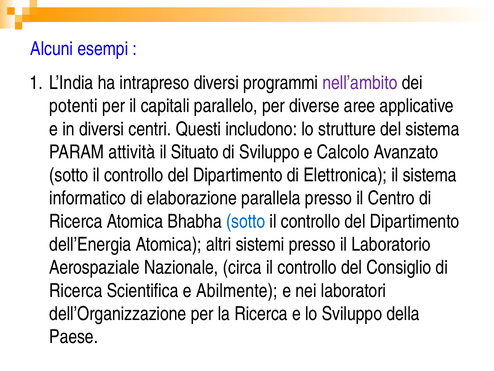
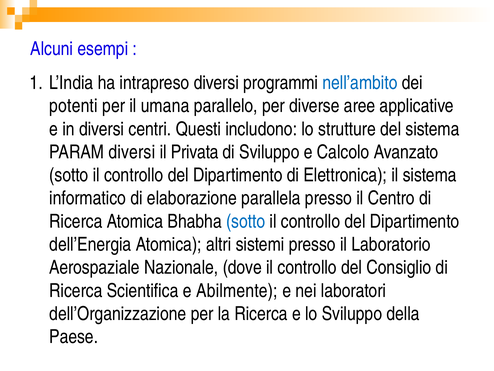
nell’ambito colour: purple -> blue (360, 83)
capitali: capitali -> umana (165, 106)
PARAM attività: attività -> diversi (132, 152)
Situato: Situato -> Privata (195, 152)
circa: circa -> dove (242, 267)
